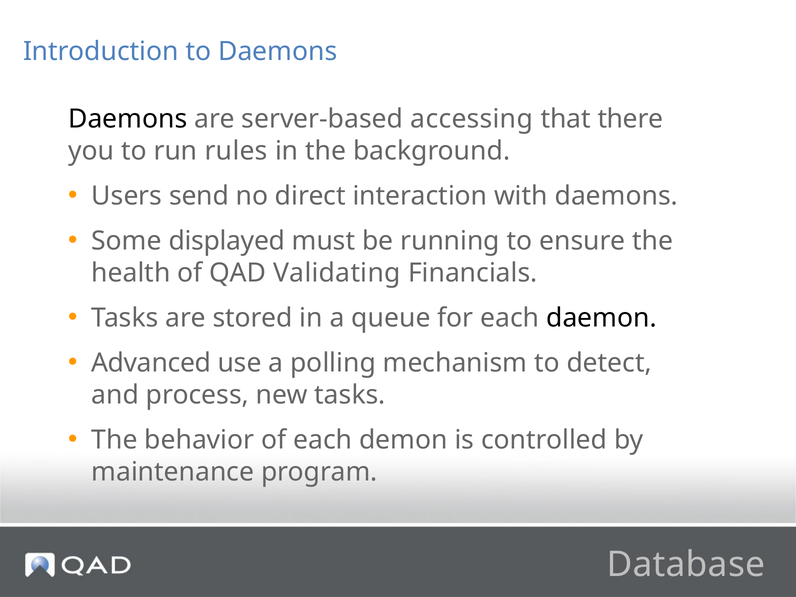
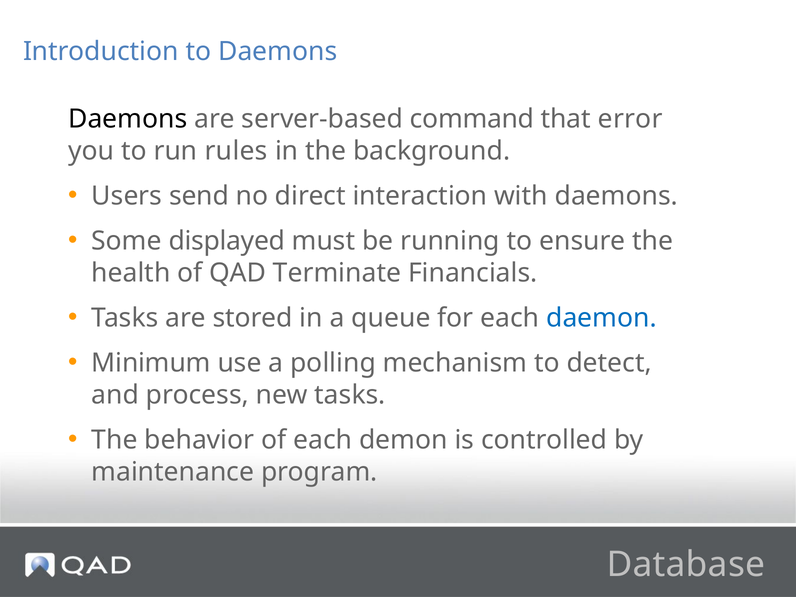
accessing: accessing -> command (472, 119)
there: there -> error (630, 119)
Validating: Validating -> Terminate (337, 273)
daemon colour: black -> blue (602, 318)
Advanced: Advanced -> Minimum (151, 363)
